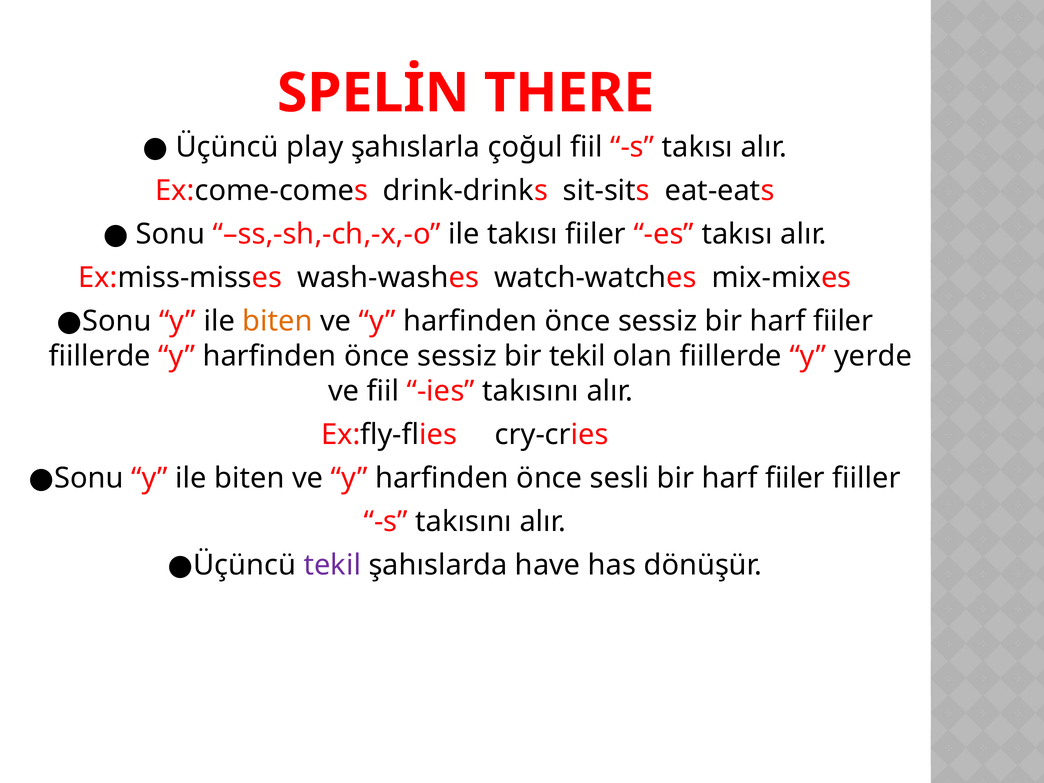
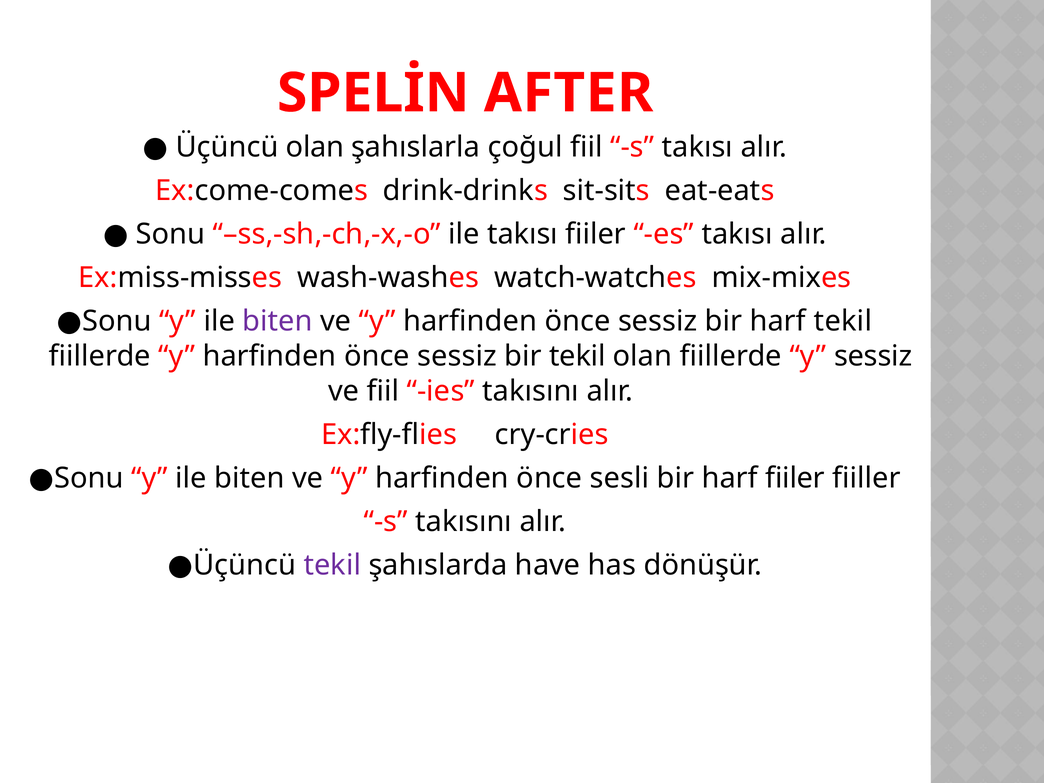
THERE: THERE -> AFTER (569, 93)
Üçüncü play: play -> olan (315, 147)
biten colour: orange -> purple (277, 321)
sessiz bir harf fiiler: fiiler -> tekil (843, 321)
y yerde: yerde -> sessiz (873, 356)
